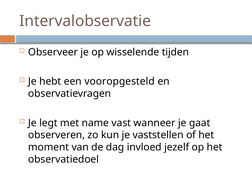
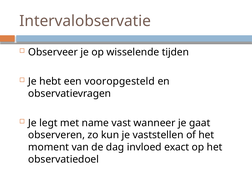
jezelf: jezelf -> exact (177, 147)
